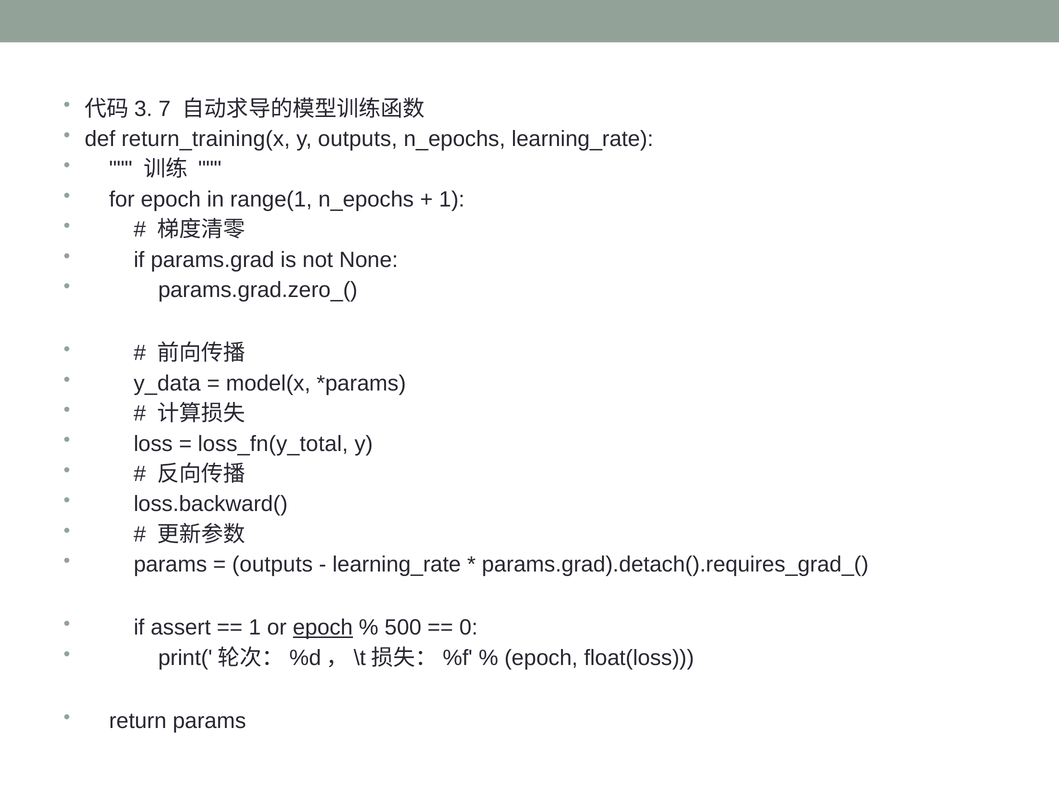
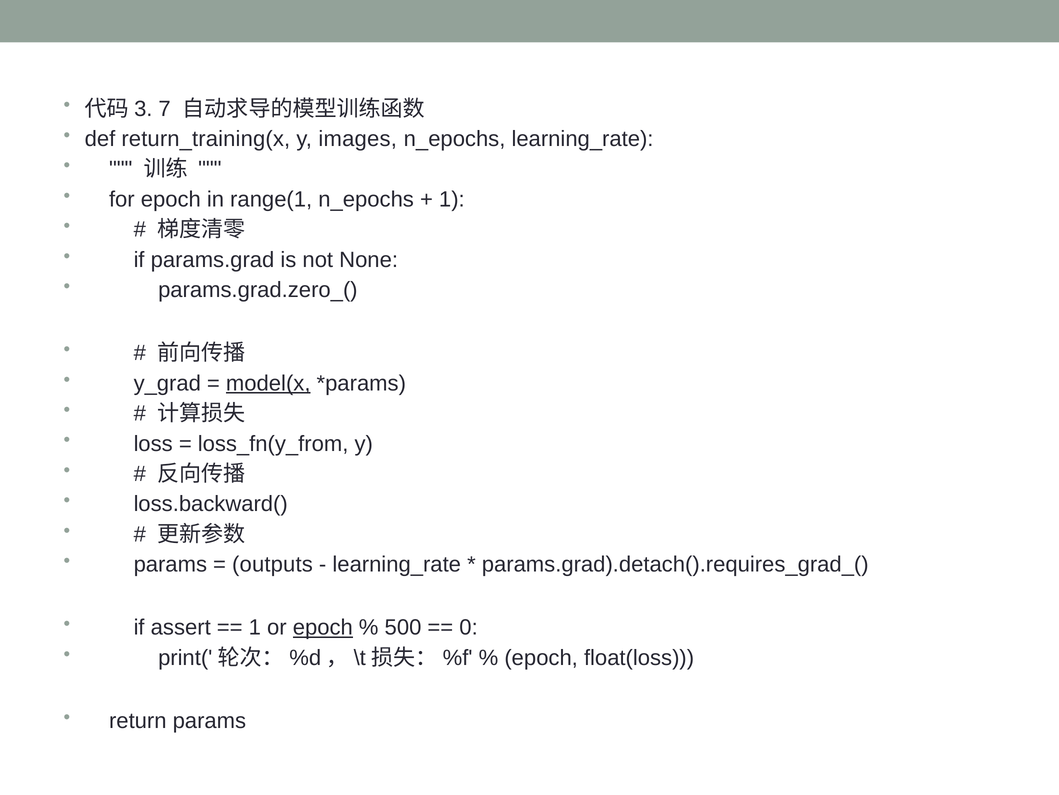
y outputs: outputs -> images (358, 139)
y_data: y_data -> y_grad (167, 383)
model(x underline: none -> present (268, 383)
loss_fn(y_total: loss_fn(y_total -> loss_fn(y_from (273, 443)
